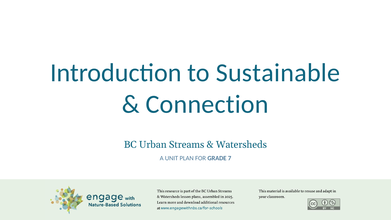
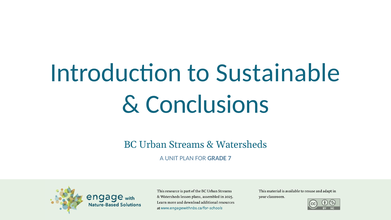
Connection: Connection -> Conclusions (207, 104)
